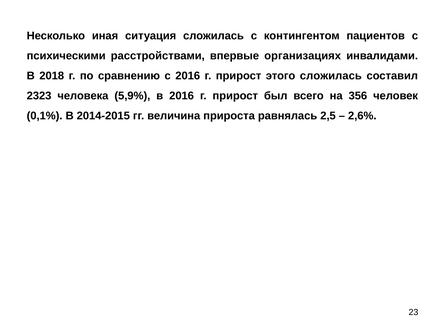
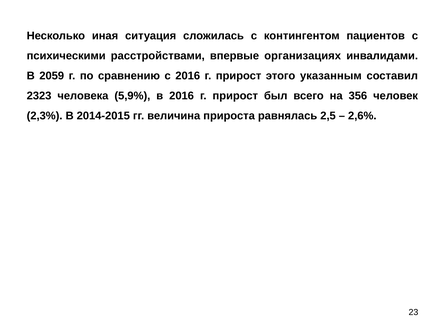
2018: 2018 -> 2059 (52, 76)
этого сложилась: сложилась -> указанным (331, 76)
0,1%: 0,1% -> 2,3% (45, 116)
